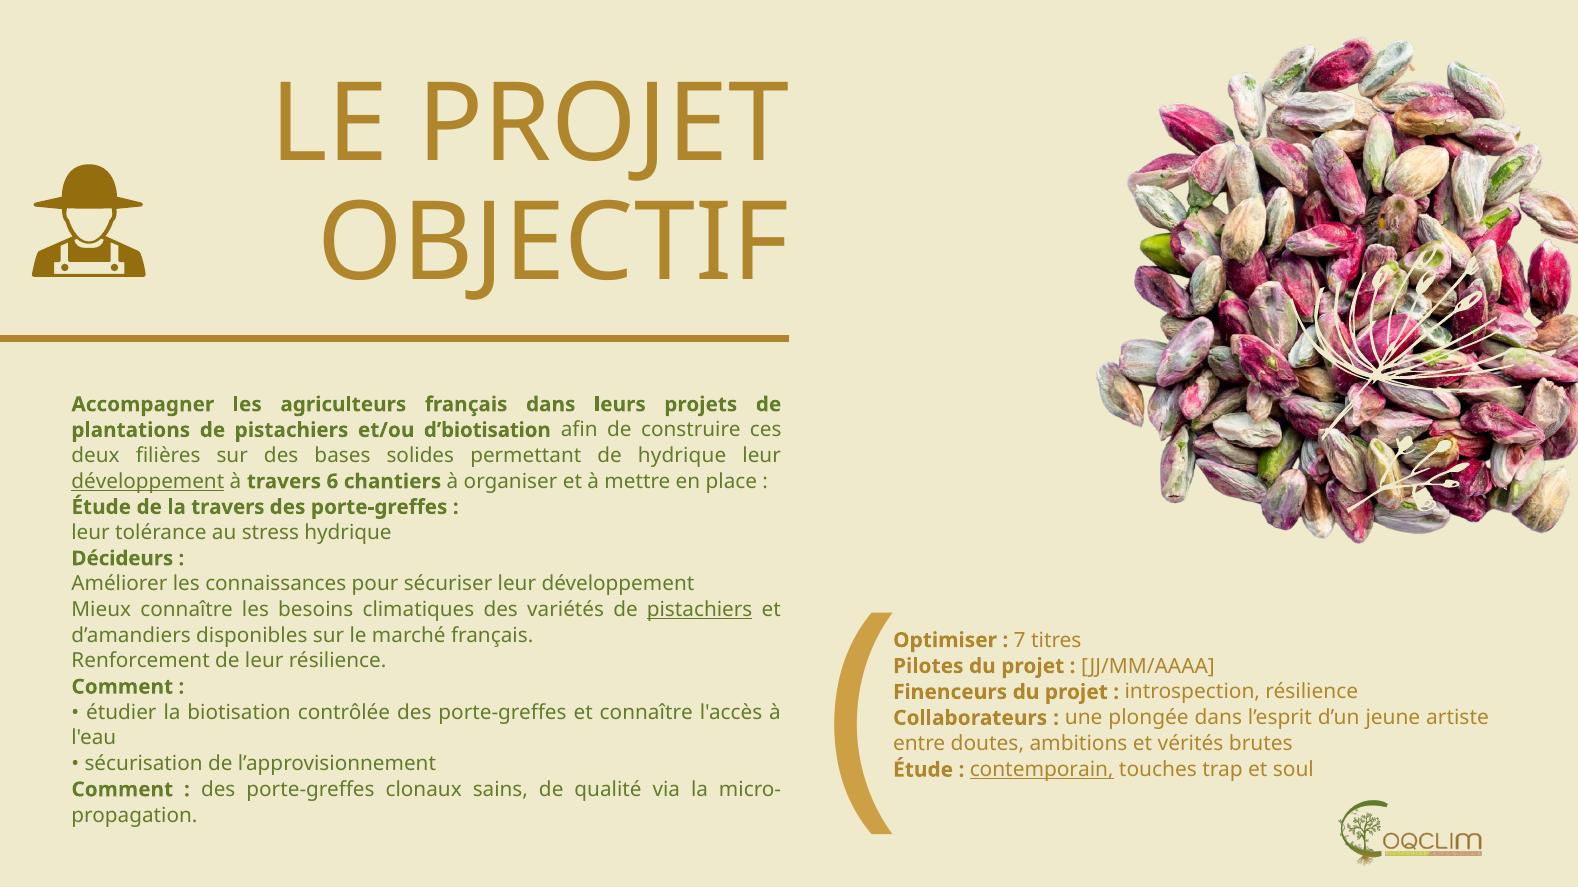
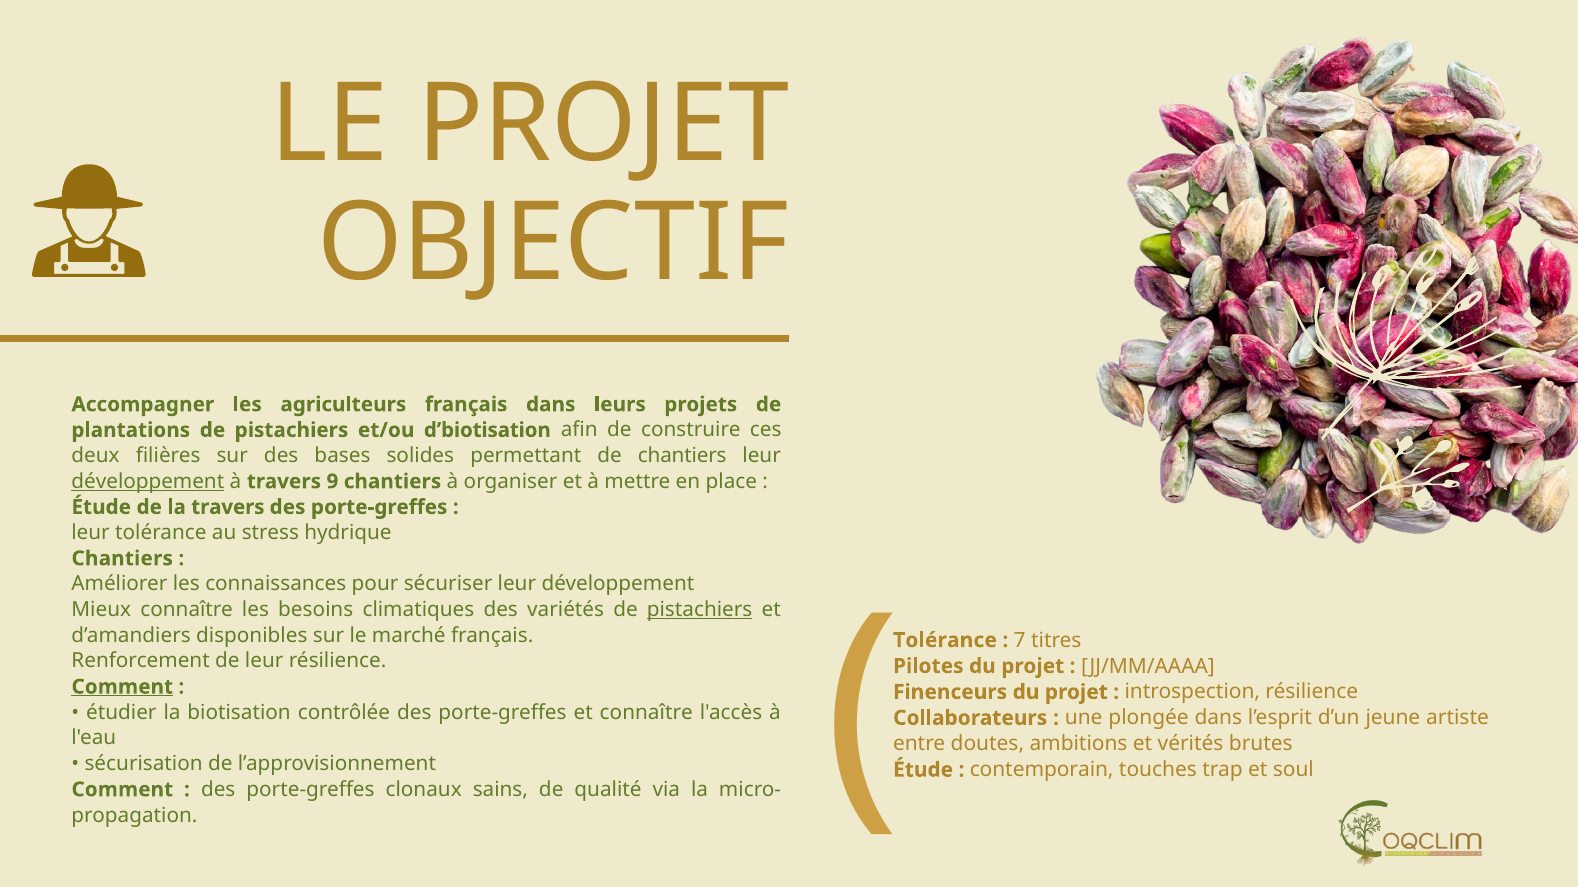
de hydrique: hydrique -> chantiers (682, 456)
6: 6 -> 9 (332, 482)
Décideurs: Décideurs -> Chantiers (122, 559)
Optimiser: Optimiser -> Tolérance (945, 641)
Comment underline: none -> present (122, 687)
contemporain underline: present -> none (1042, 770)
